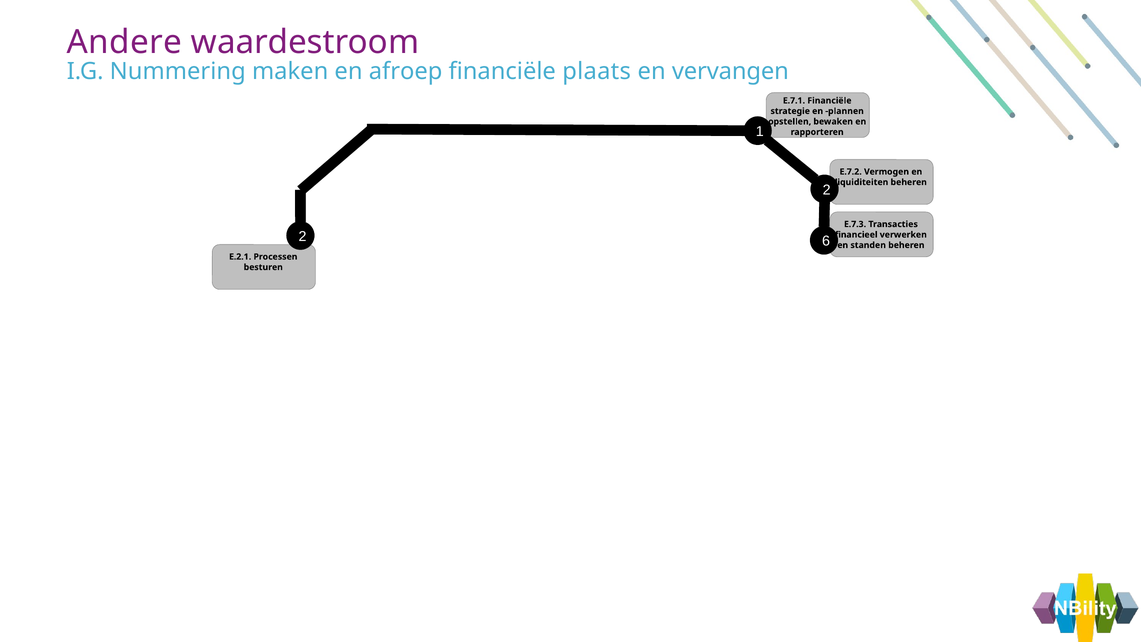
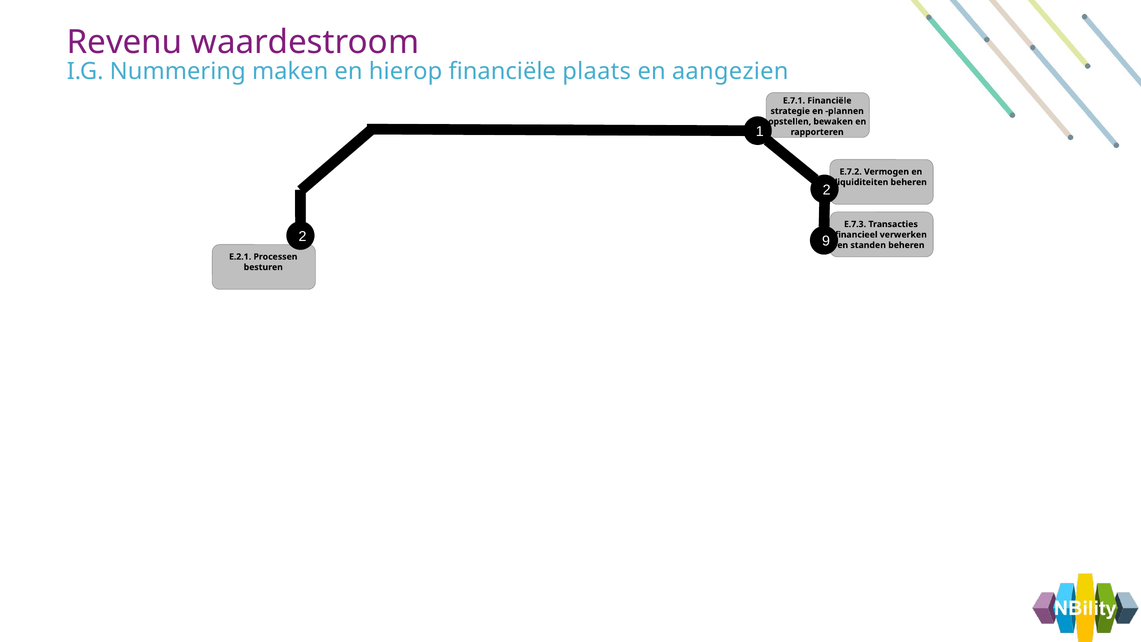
Andere: Andere -> Revenu (125, 42)
afroep: afroep -> hierop (406, 71)
vervangen: vervangen -> aangezien (730, 71)
6: 6 -> 9 (826, 241)
